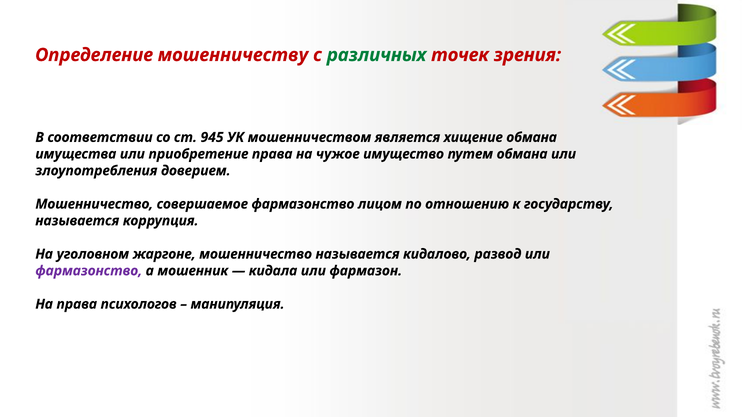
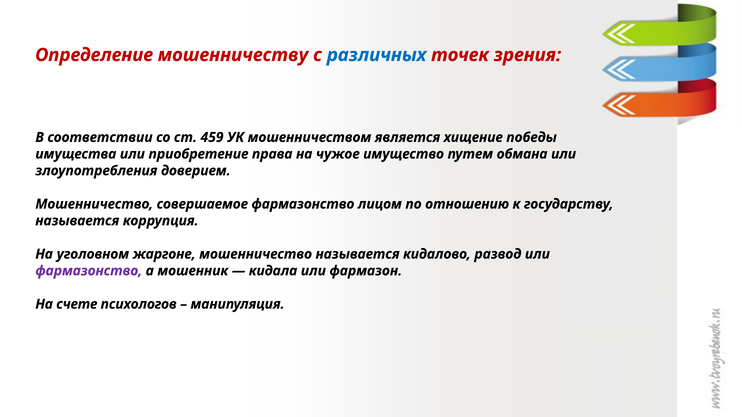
различных colour: green -> blue (377, 55)
945: 945 -> 459 (212, 137)
хищение обмана: обмана -> победы (532, 137)
На права: права -> счете (77, 304)
